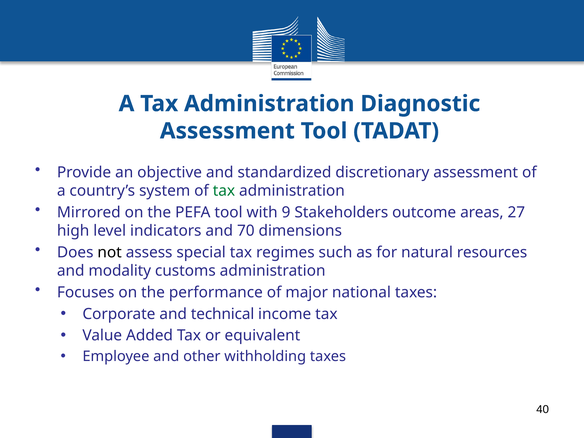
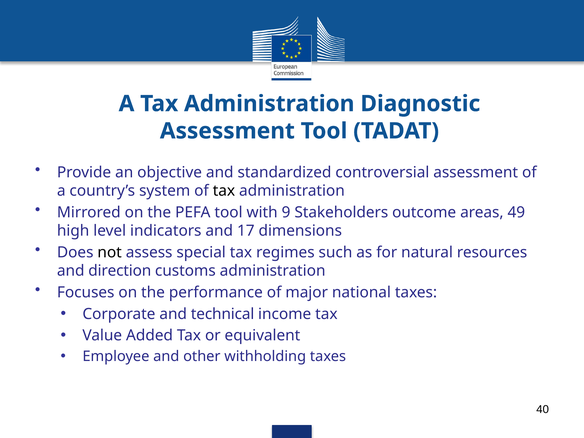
discretionary: discretionary -> controversial (382, 172)
tax colour: green -> black (224, 191)
27: 27 -> 49 (516, 212)
70: 70 -> 17 (246, 231)
modality: modality -> direction (120, 271)
